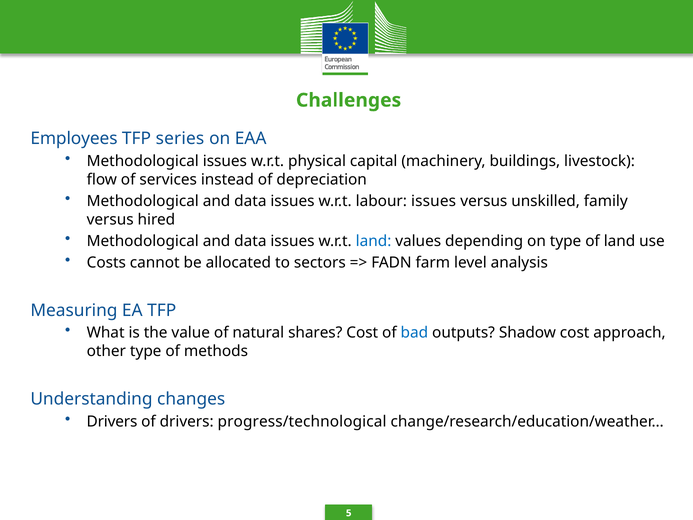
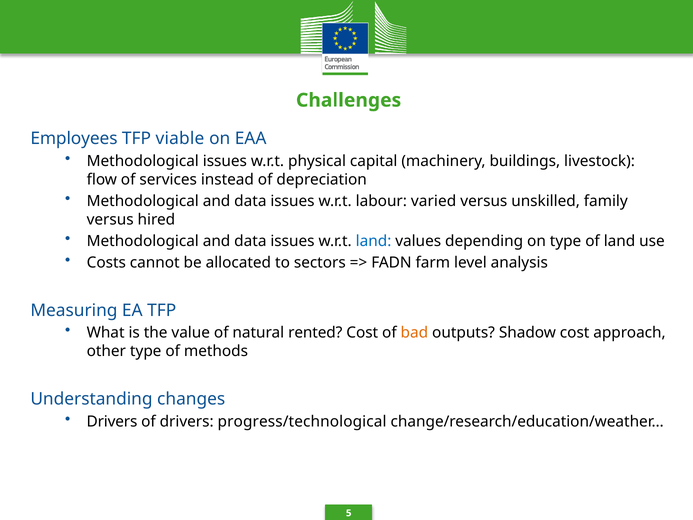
series: series -> viable (180, 139)
labour issues: issues -> varied (434, 201)
shares: shares -> rented (315, 333)
bad colour: blue -> orange (414, 333)
